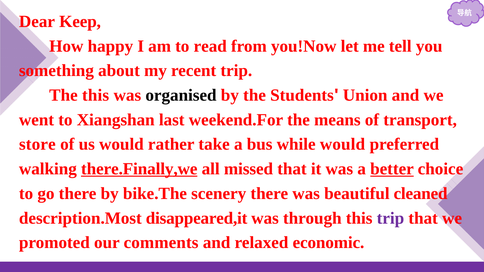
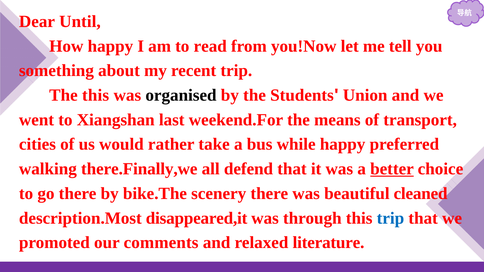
Keep: Keep -> Until (80, 22)
store: store -> cities (37, 144)
while would: would -> happy (343, 144)
there.Finally,we underline: present -> none (139, 169)
missed: missed -> defend (249, 169)
trip colour: purple -> blue (390, 218)
economic: economic -> literature (329, 243)
